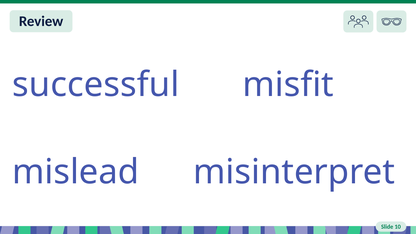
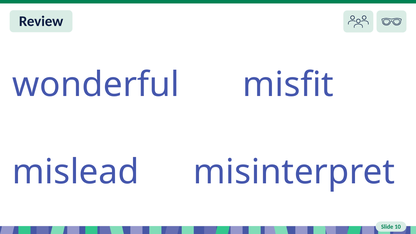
successful: successful -> wonderful (96, 85)
